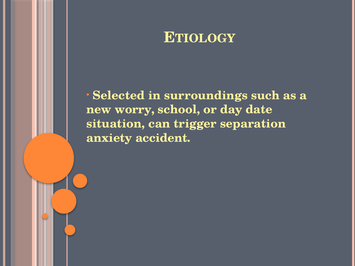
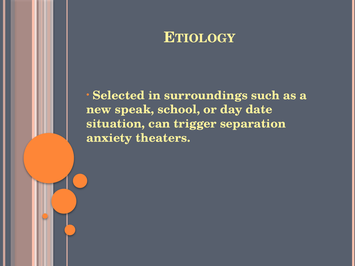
worry: worry -> speak (135, 110)
accident: accident -> theaters (163, 138)
